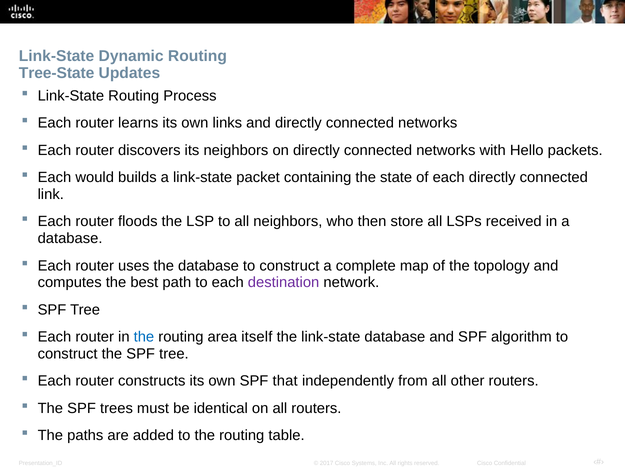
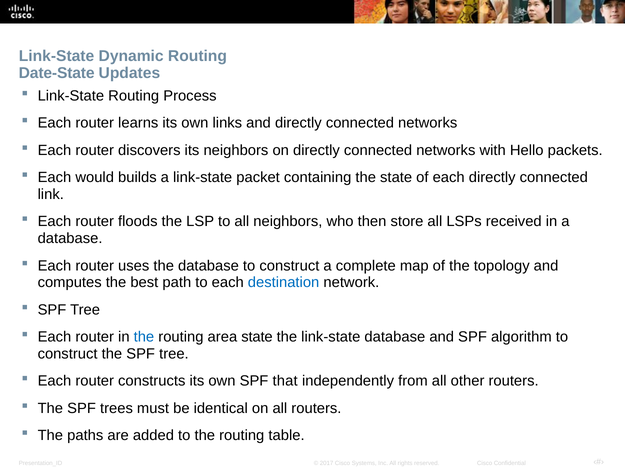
Tree-State: Tree-State -> Date-State (57, 73)
destination colour: purple -> blue (284, 282)
area itself: itself -> state (257, 337)
